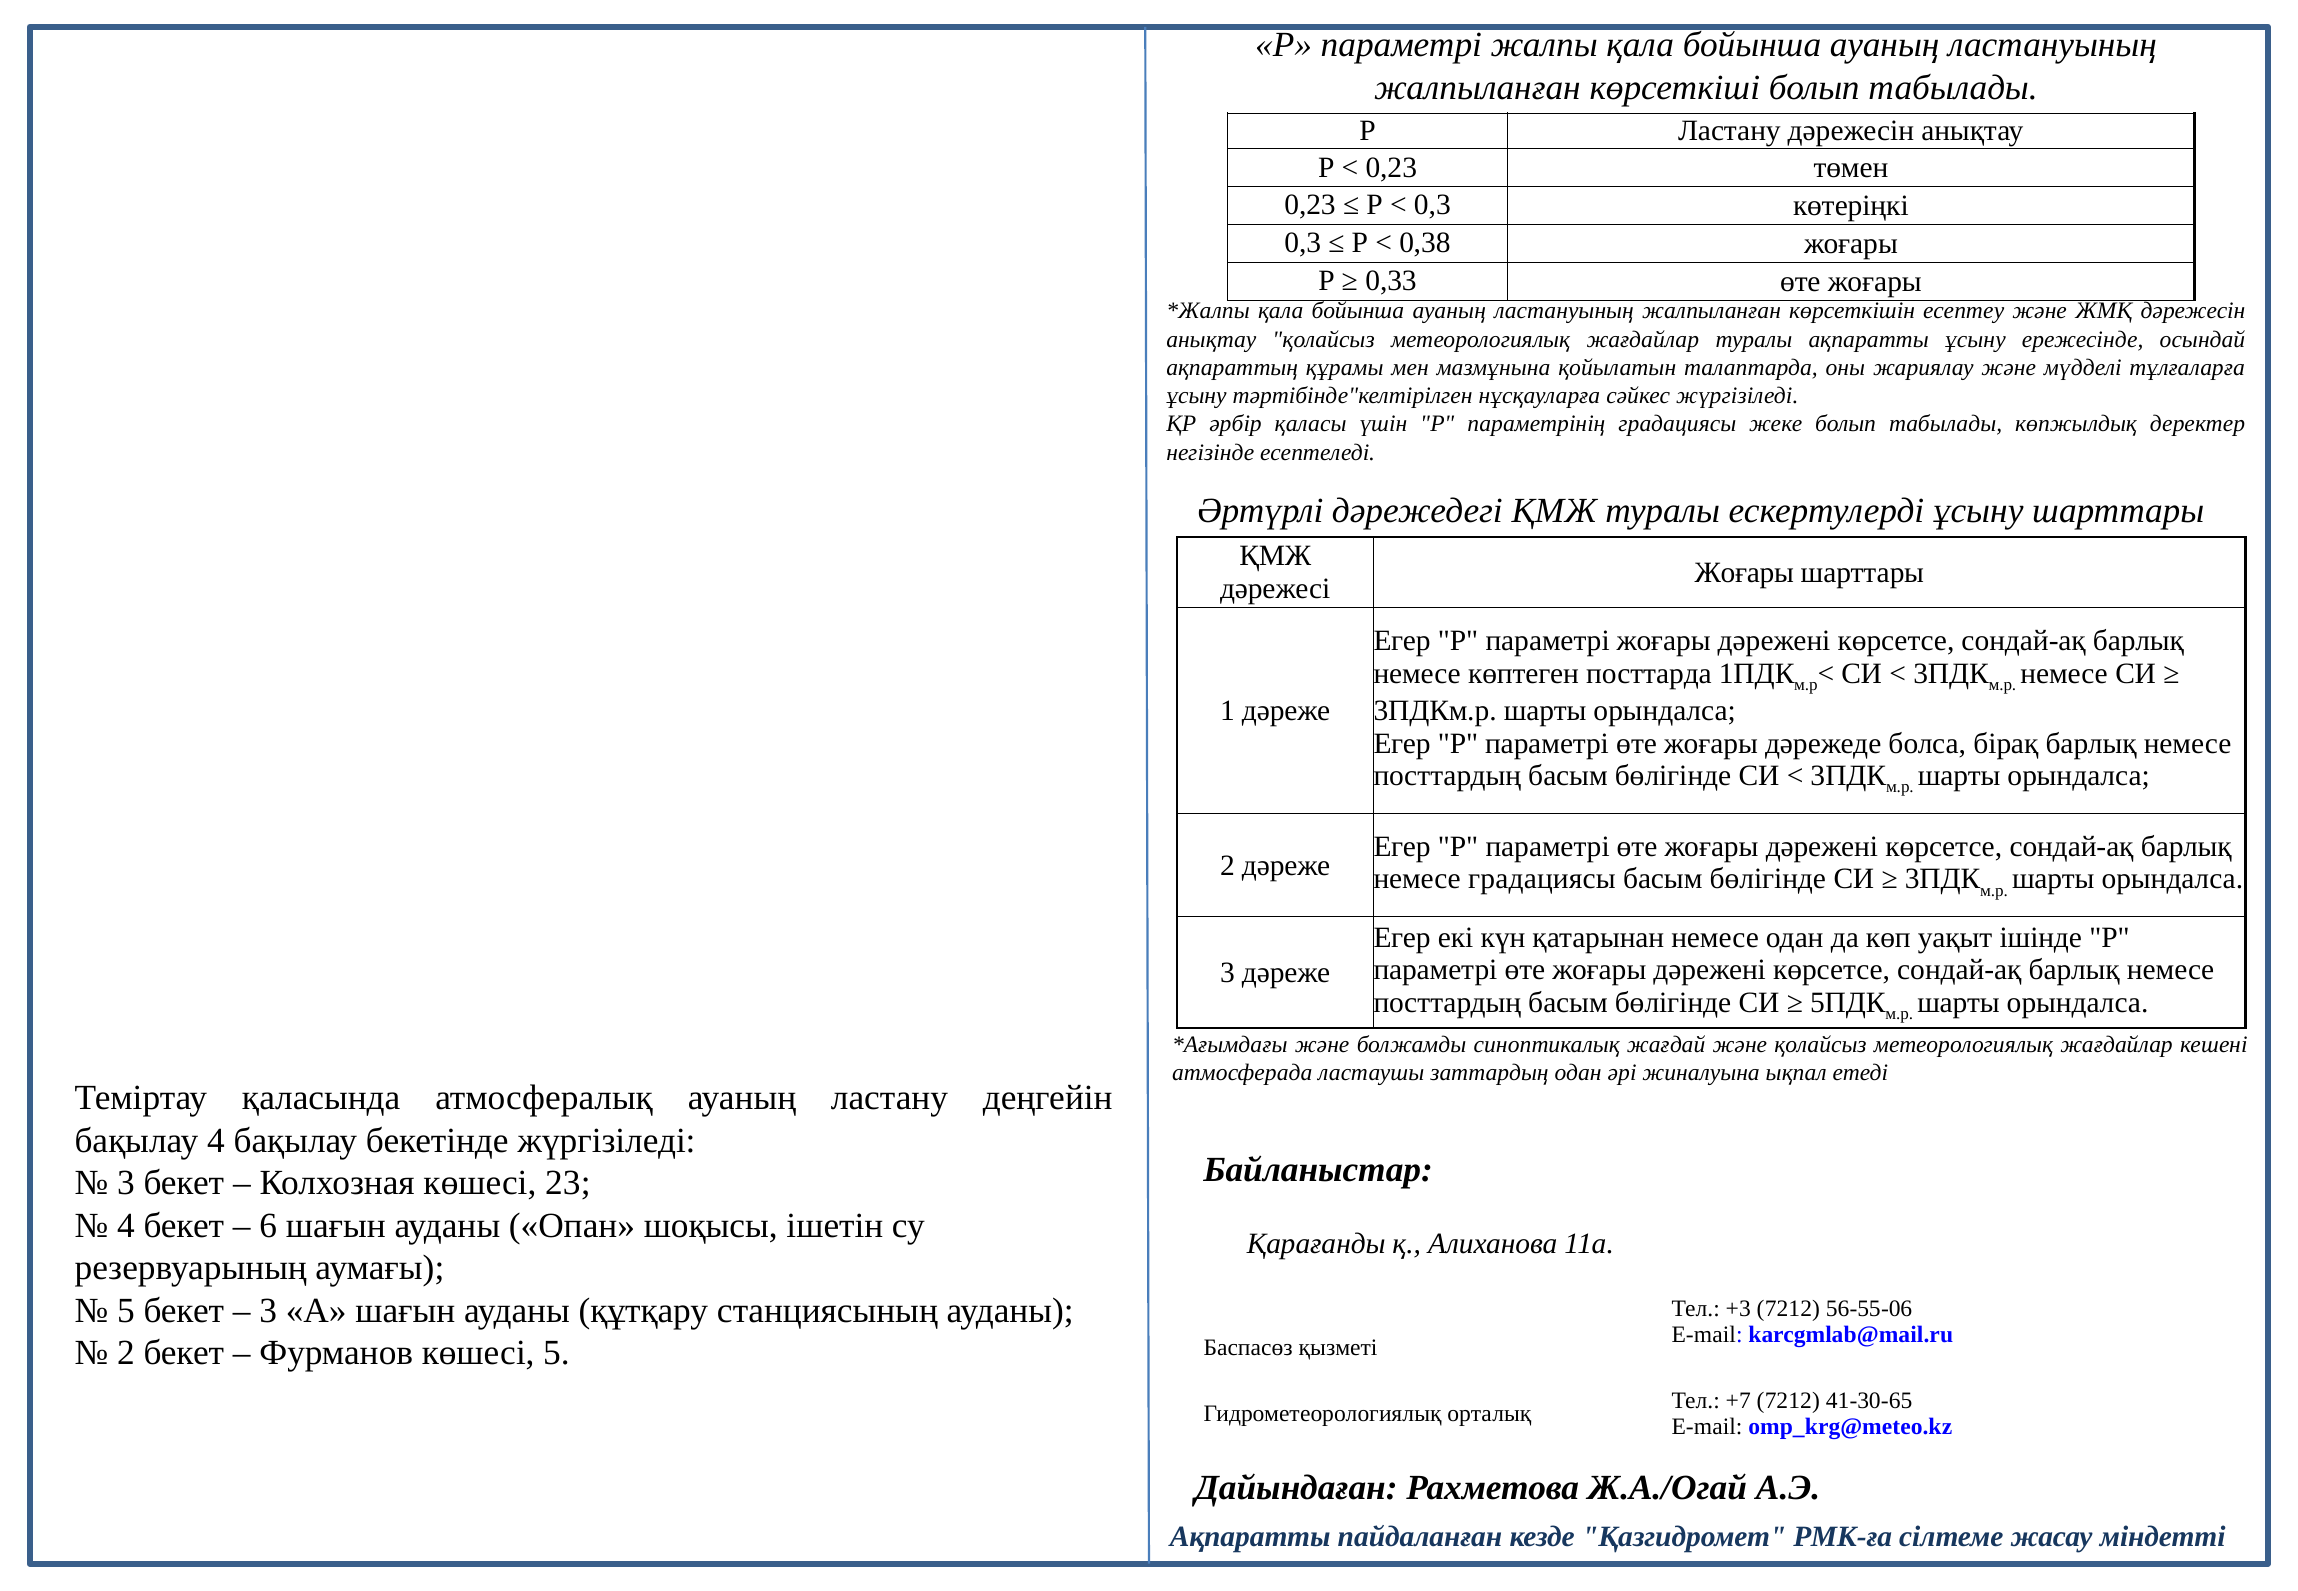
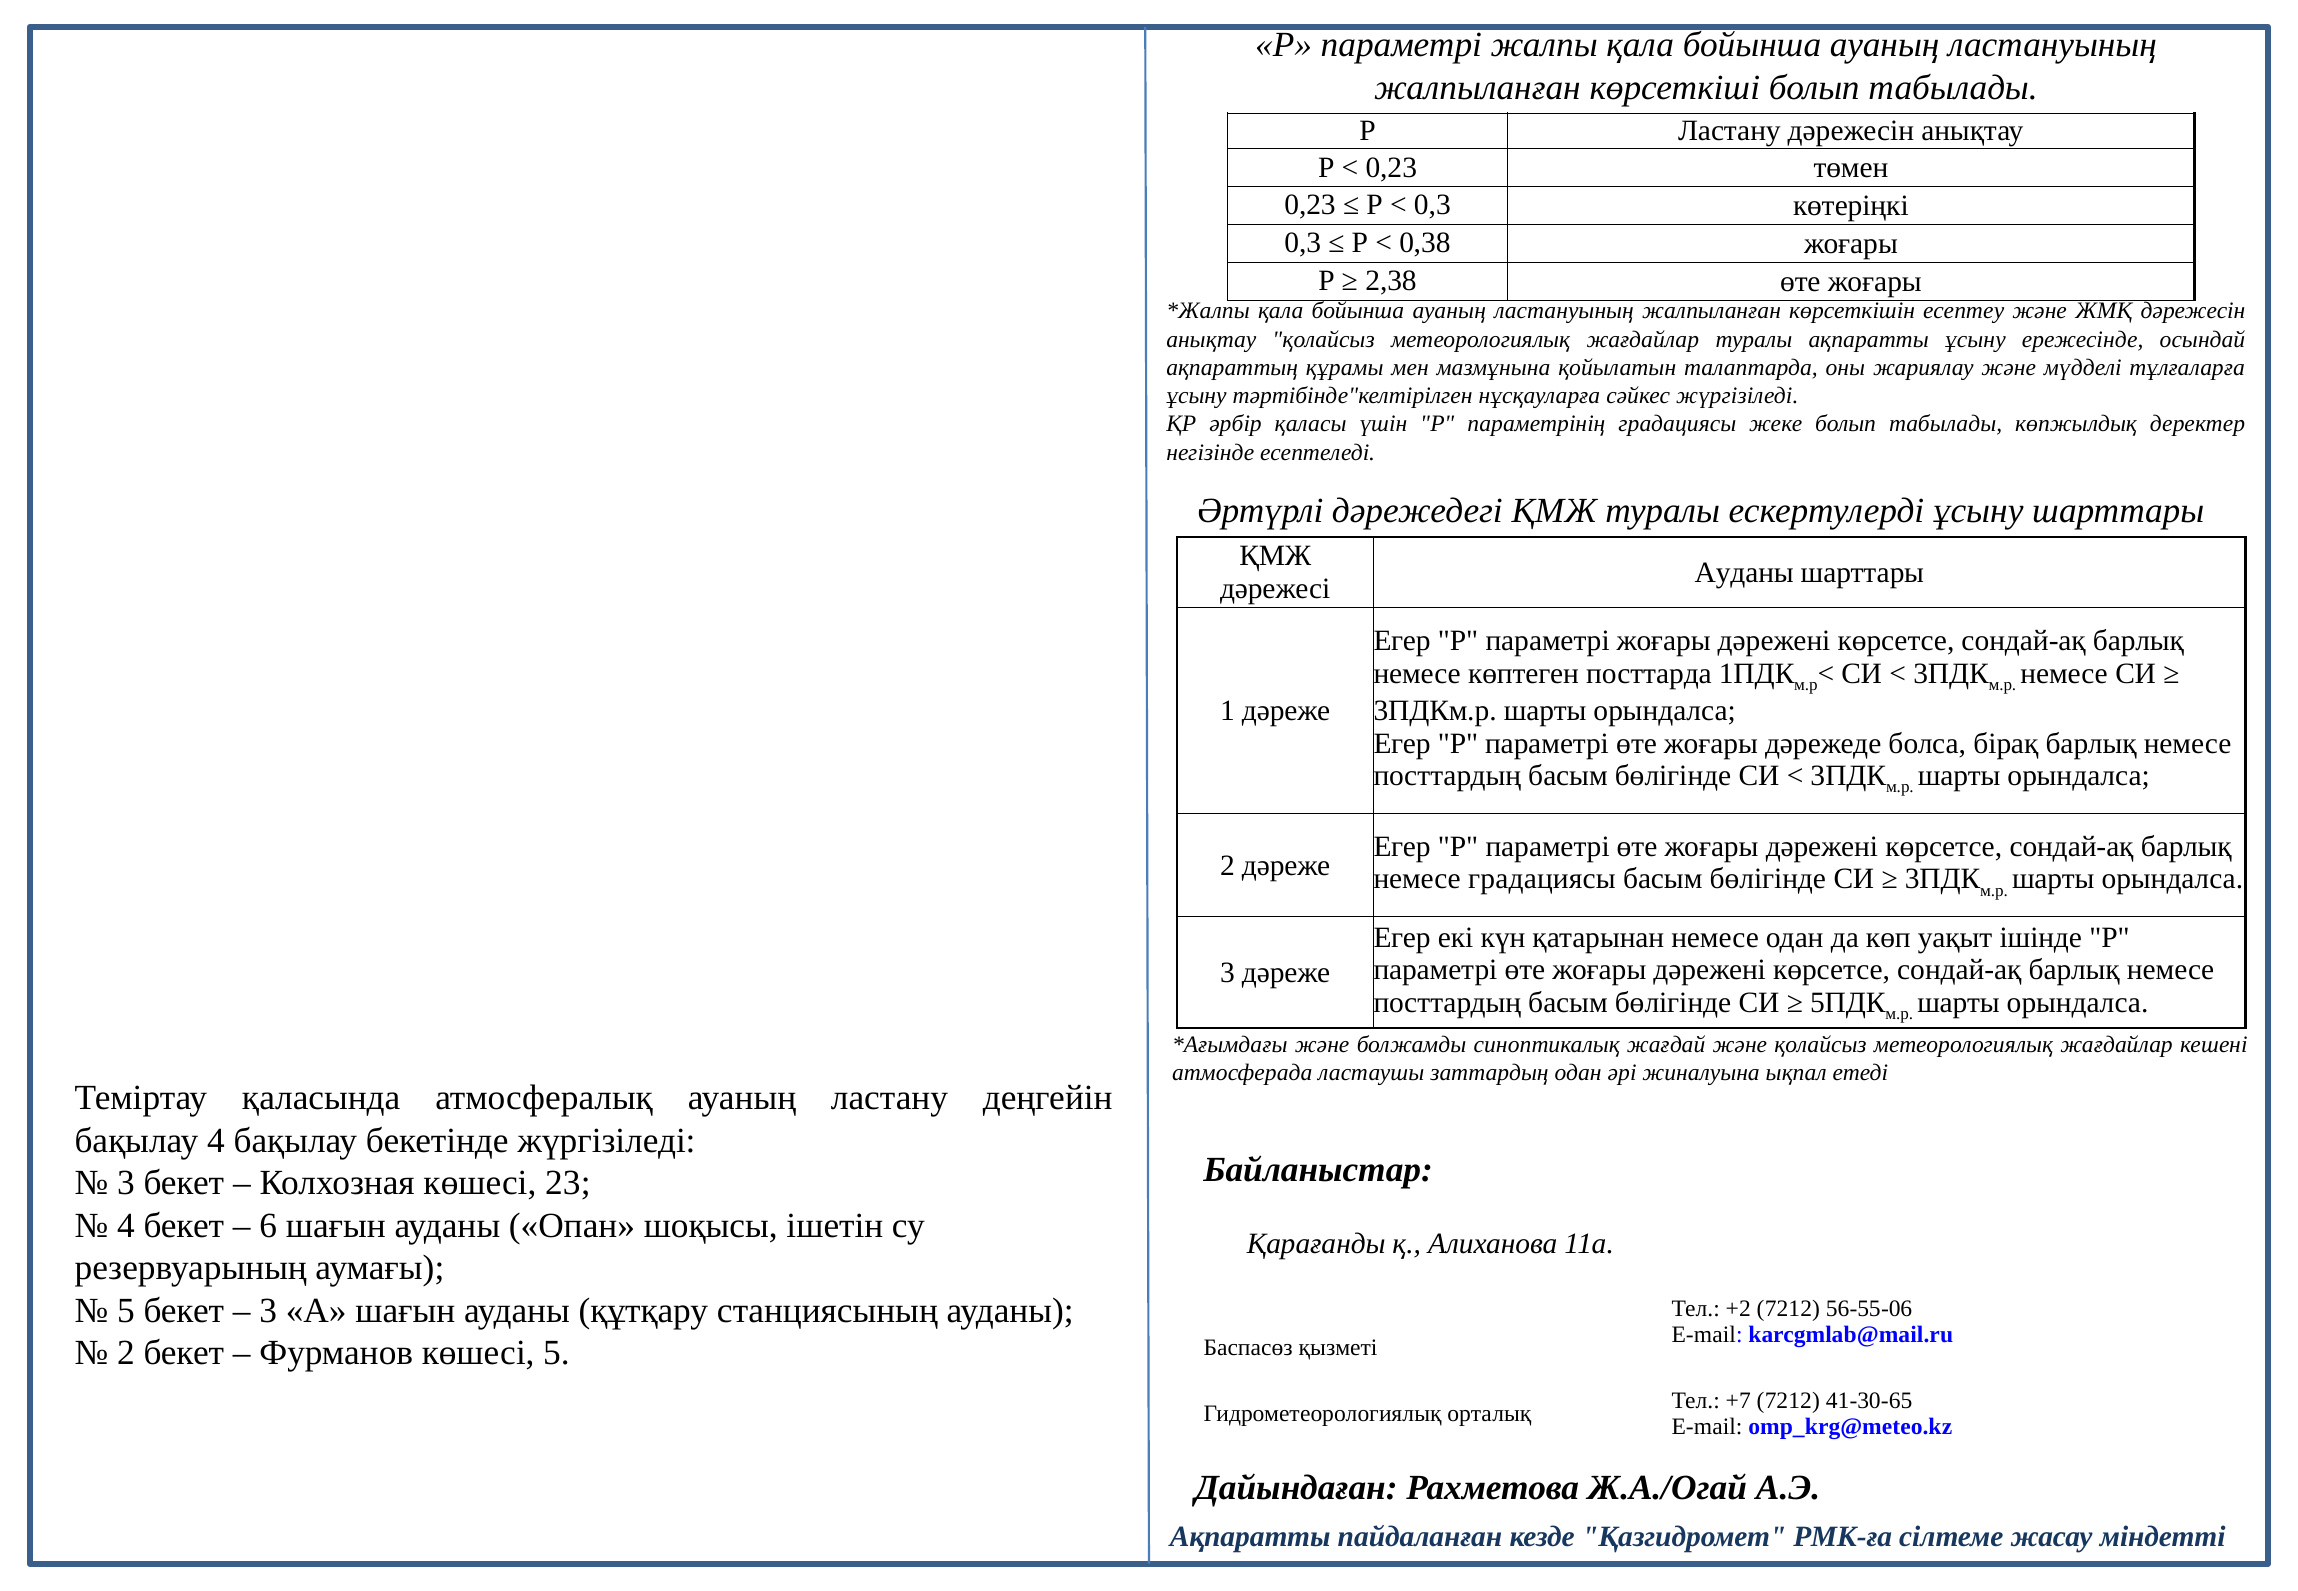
0,33: 0,33 -> 2,38 (1391, 281)
Жоғары: Жоғары -> Ауданы (1744, 572)
+3: +3 -> +2 (1738, 1309)
